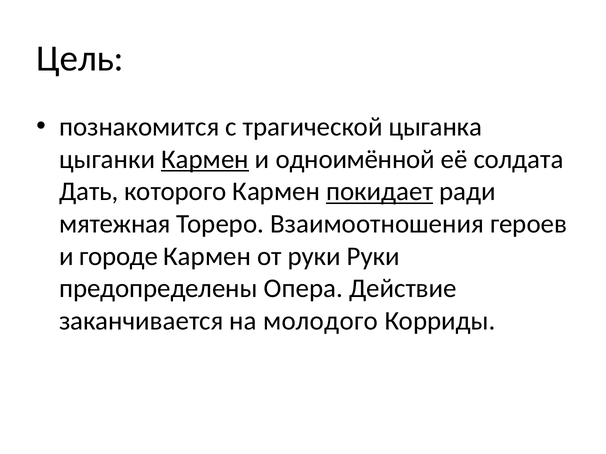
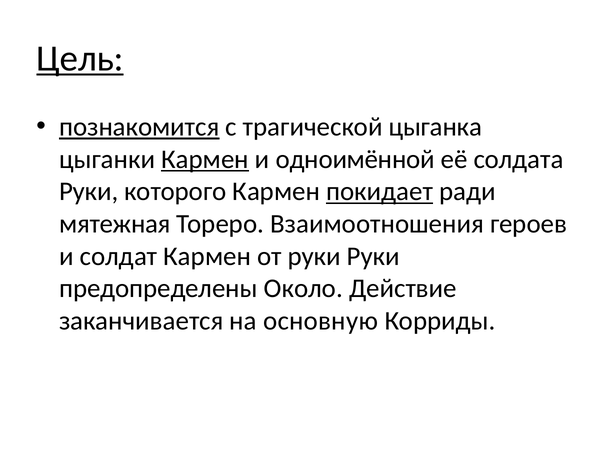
Цель underline: none -> present (80, 59)
познакомится underline: none -> present (139, 127)
Дать: Дать -> Руки (89, 192)
городе: городе -> солдат (119, 256)
Опера: Опера -> Около (303, 289)
молодого: молодого -> основную (320, 321)
